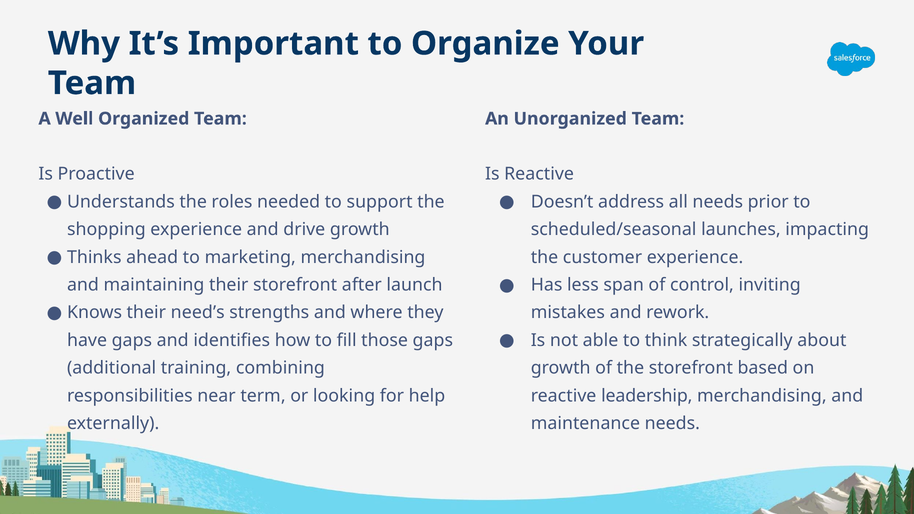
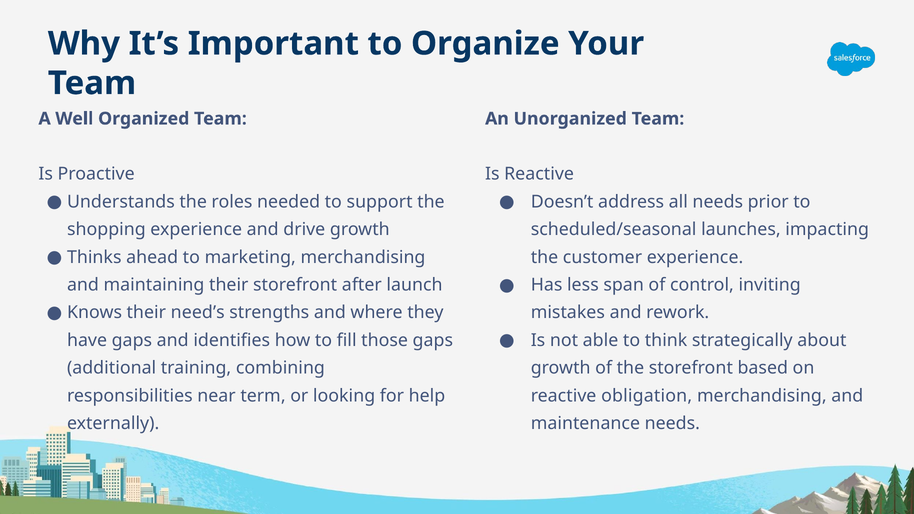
leadership: leadership -> obligation (647, 396)
